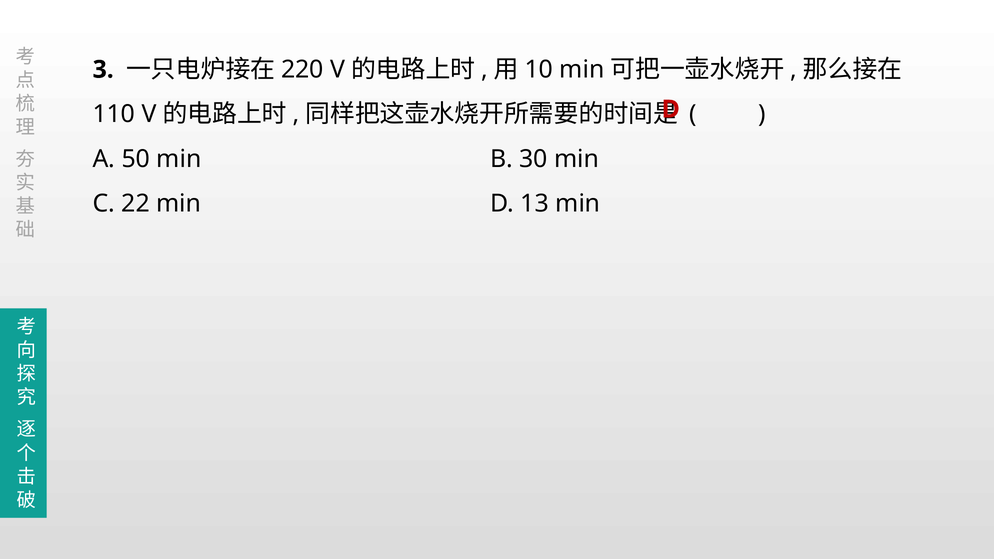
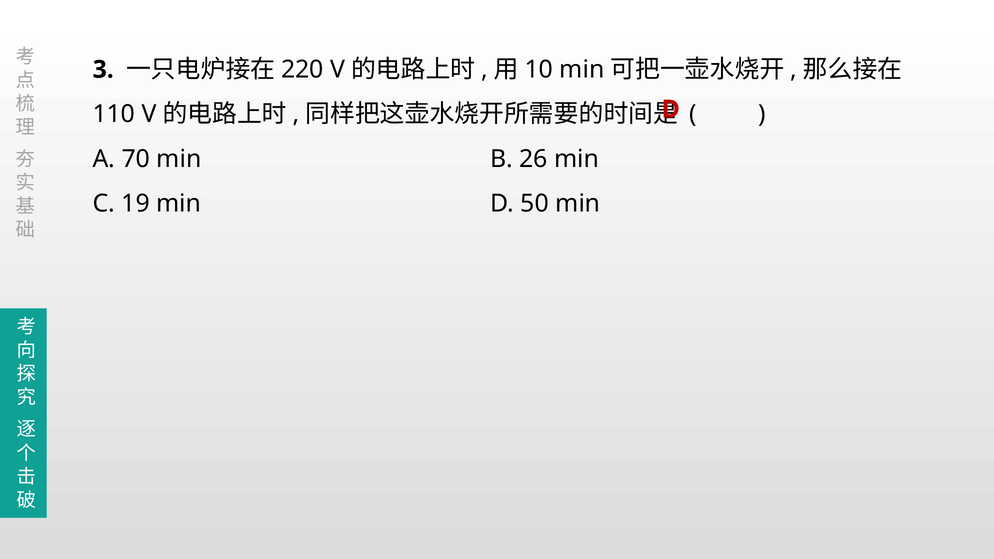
50: 50 -> 70 (136, 159)
30: 30 -> 26 (533, 159)
22: 22 -> 19 (136, 204)
13: 13 -> 50 (535, 204)
